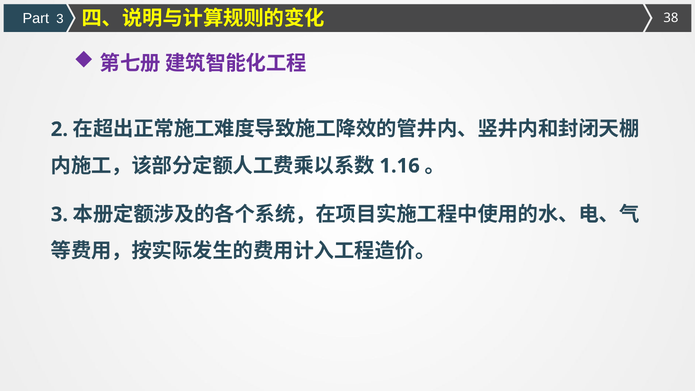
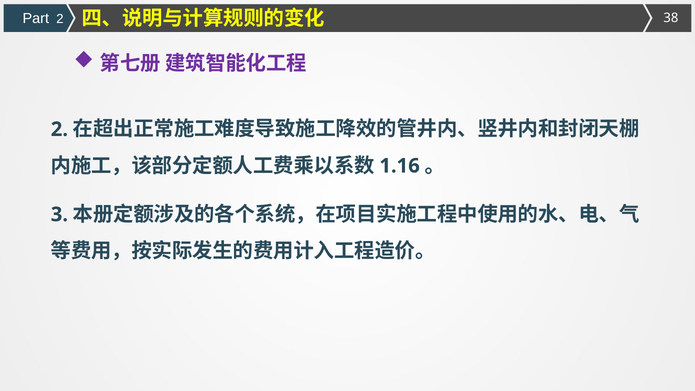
Part 3: 3 -> 2 (60, 19)
